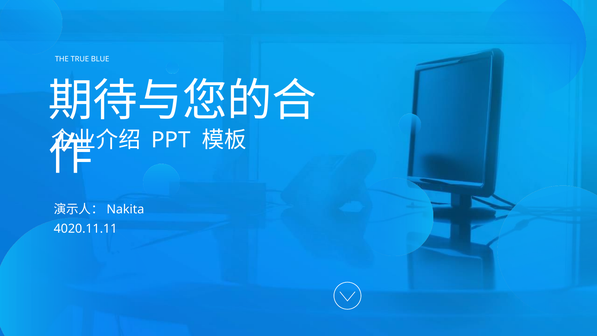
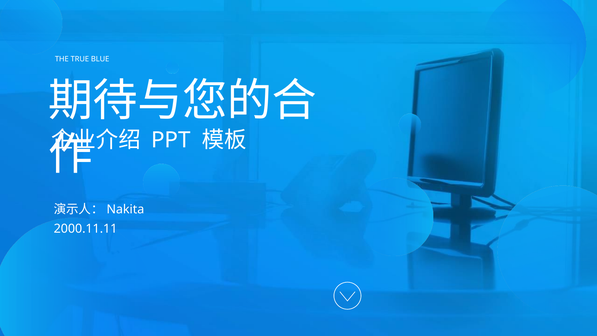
4020.11.11: 4020.11.11 -> 2000.11.11 (86, 228)
